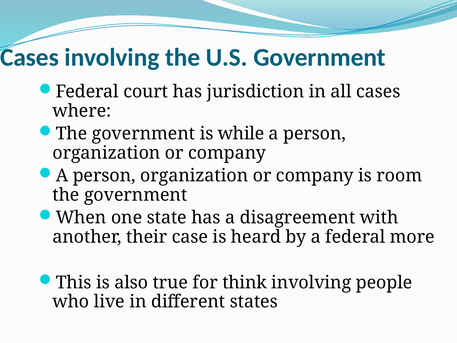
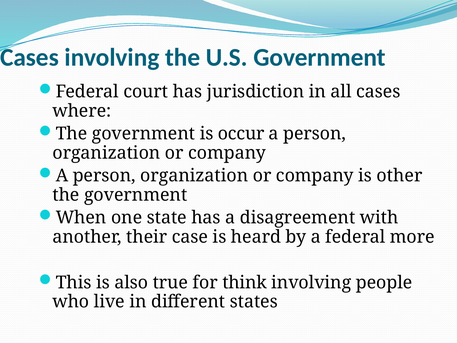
while: while -> occur (241, 134)
room: room -> other (399, 176)
